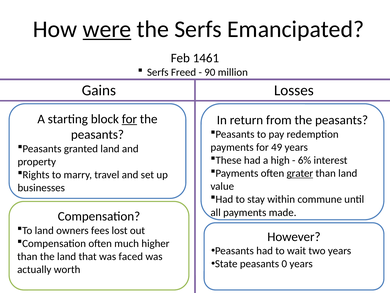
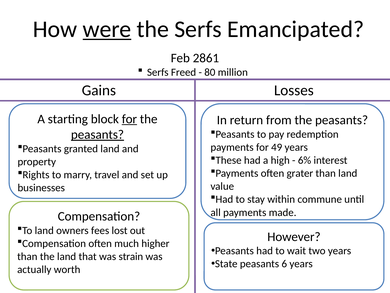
1461: 1461 -> 2861 (206, 58)
90: 90 -> 80 (210, 72)
peasants underline: none -> present (97, 134)
grater underline: present -> none (300, 173)
faced: faced -> strain (131, 256)
0: 0 -> 6 (284, 263)
